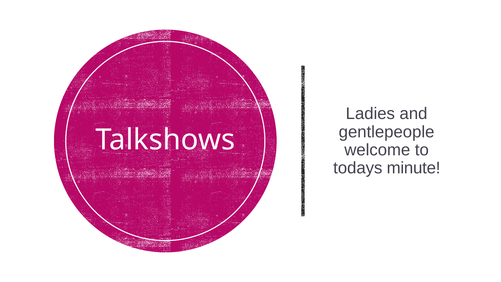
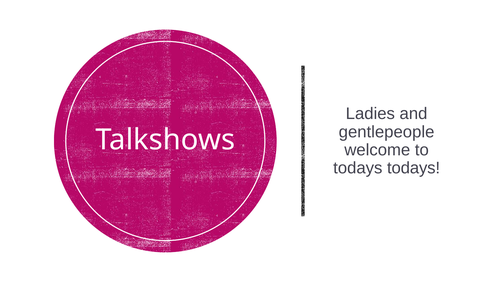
todays minute: minute -> todays (414, 168)
